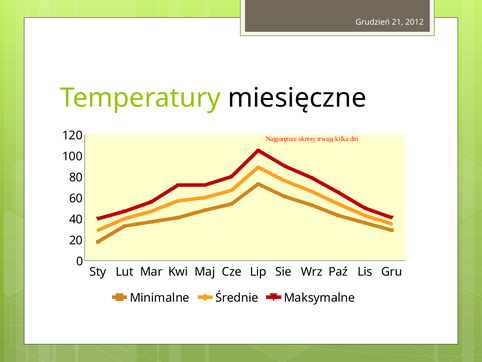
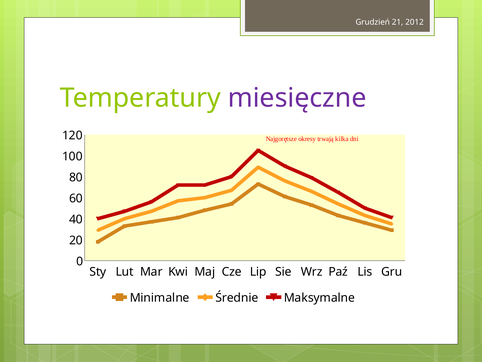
miesięczne colour: black -> purple (297, 98)
